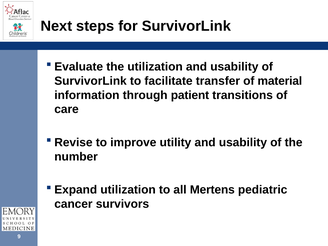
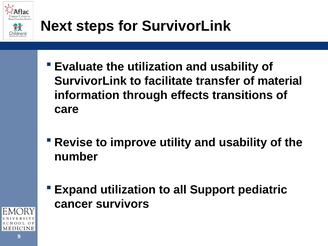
patient: patient -> effects (190, 95)
Mertens: Mertens -> Support (212, 190)
